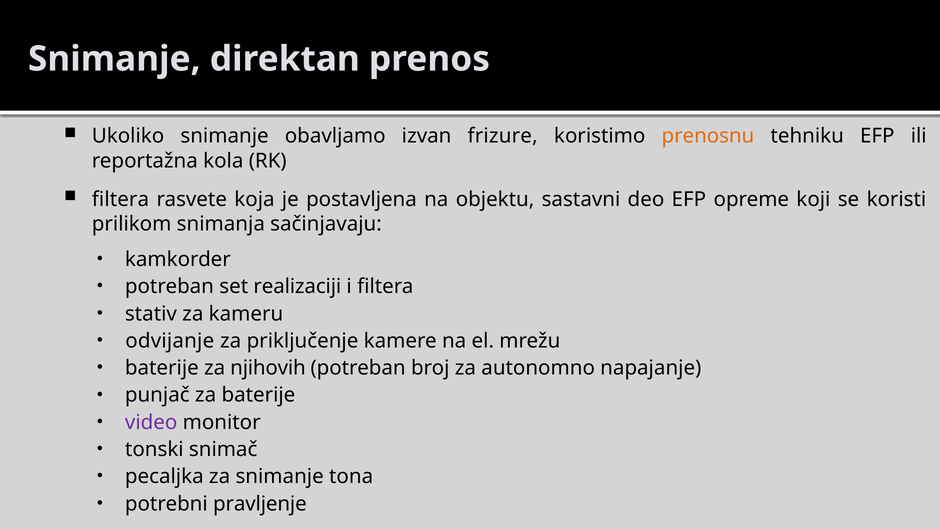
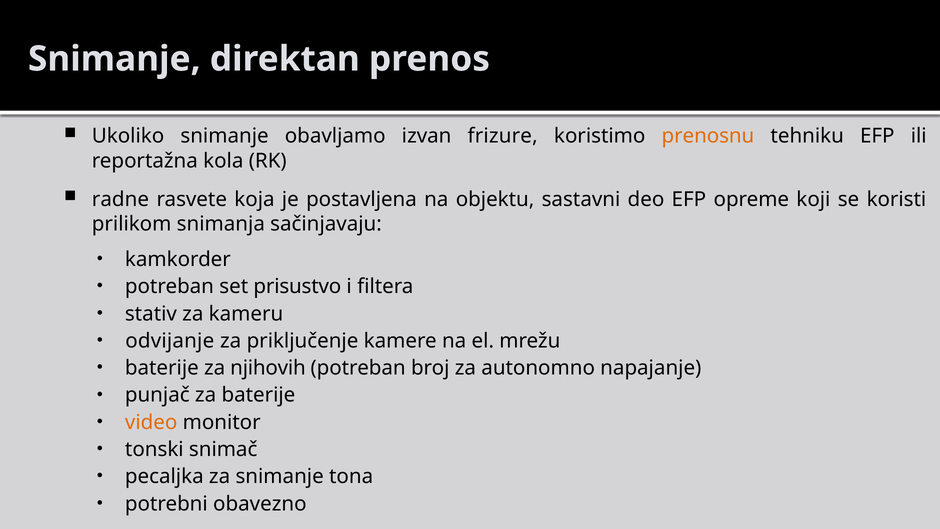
filtera: filtera -> radne (120, 199)
realizaciji: realizaciji -> prisustvo (297, 287)
video colour: purple -> orange (151, 422)
pravljenje: pravljenje -> obavezno (260, 503)
